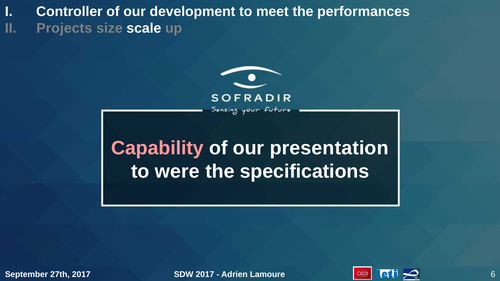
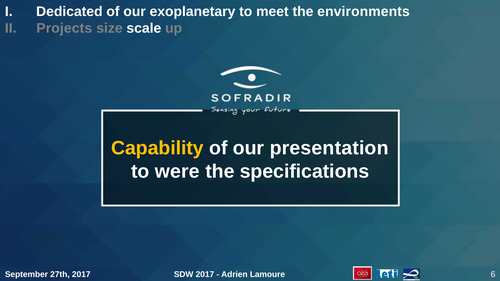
Controller: Controller -> Dedicated (69, 12)
development: development -> exoplanetary (192, 12)
performances: performances -> environments (364, 12)
Capability colour: pink -> yellow (157, 148)
